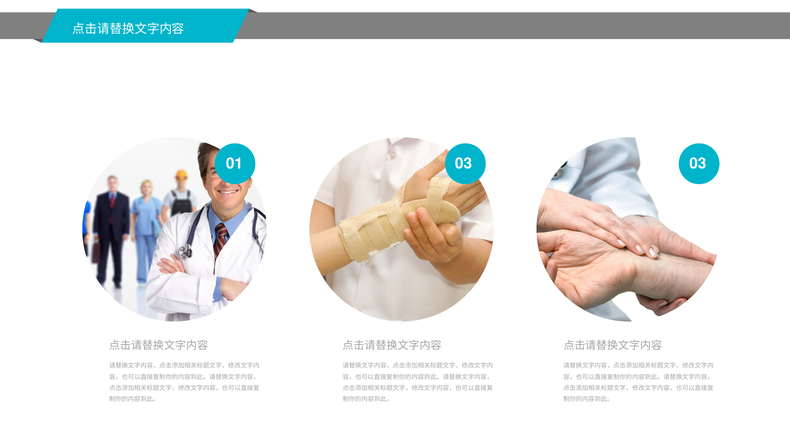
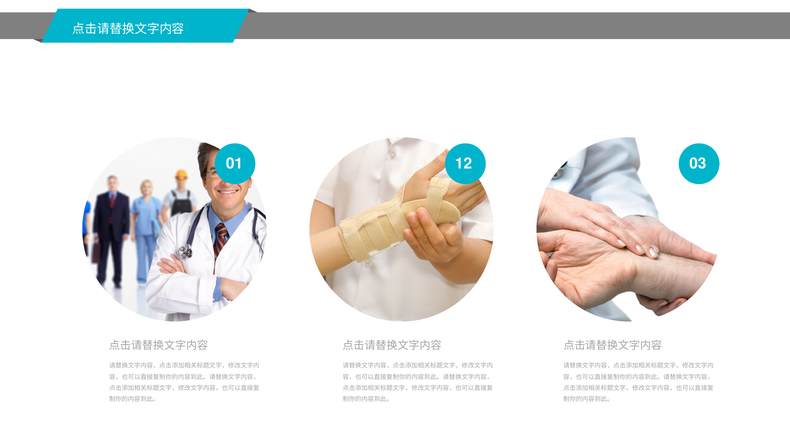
01 03: 03 -> 12 (464, 164)
